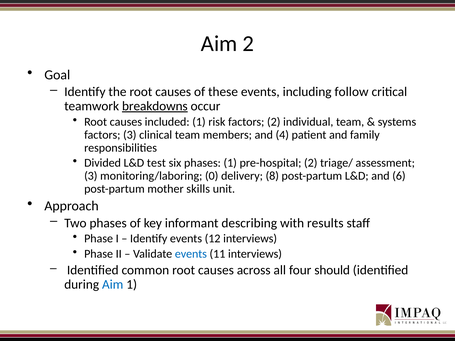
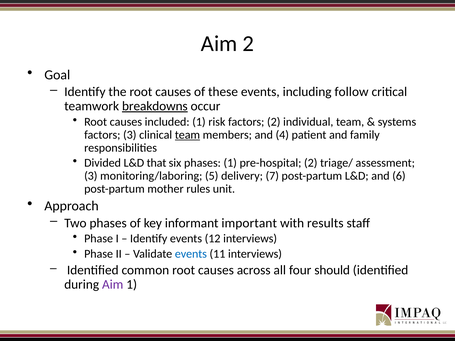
team underline: none -> present (187, 135)
test: test -> that (157, 163)
0: 0 -> 5 (212, 176)
8: 8 -> 7 (272, 176)
skills: skills -> rules (198, 189)
describing: describing -> important (249, 223)
Aim colour: blue -> purple (113, 285)
